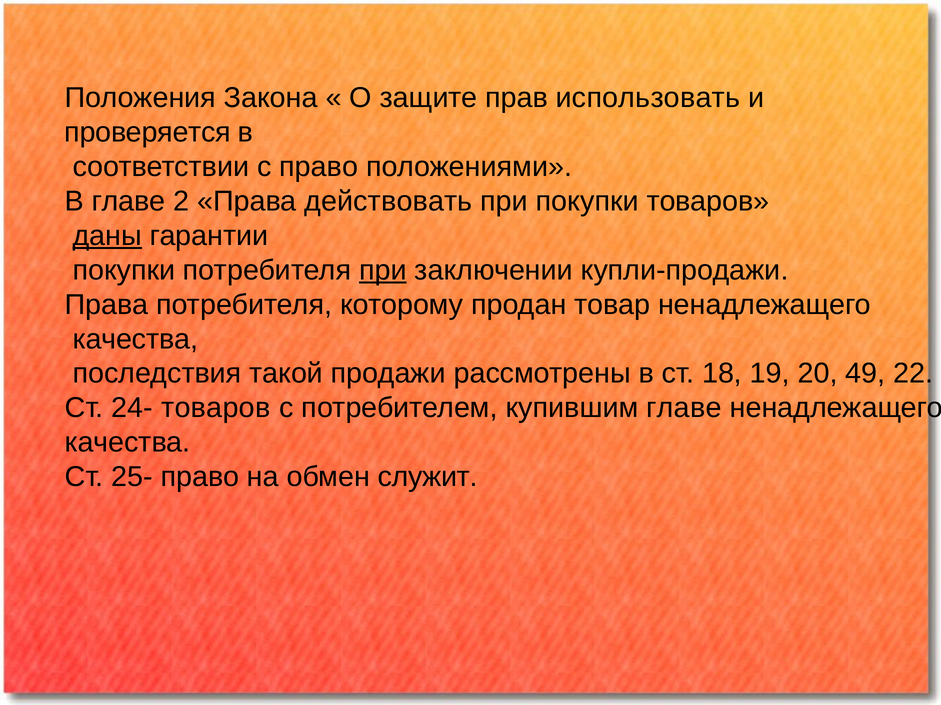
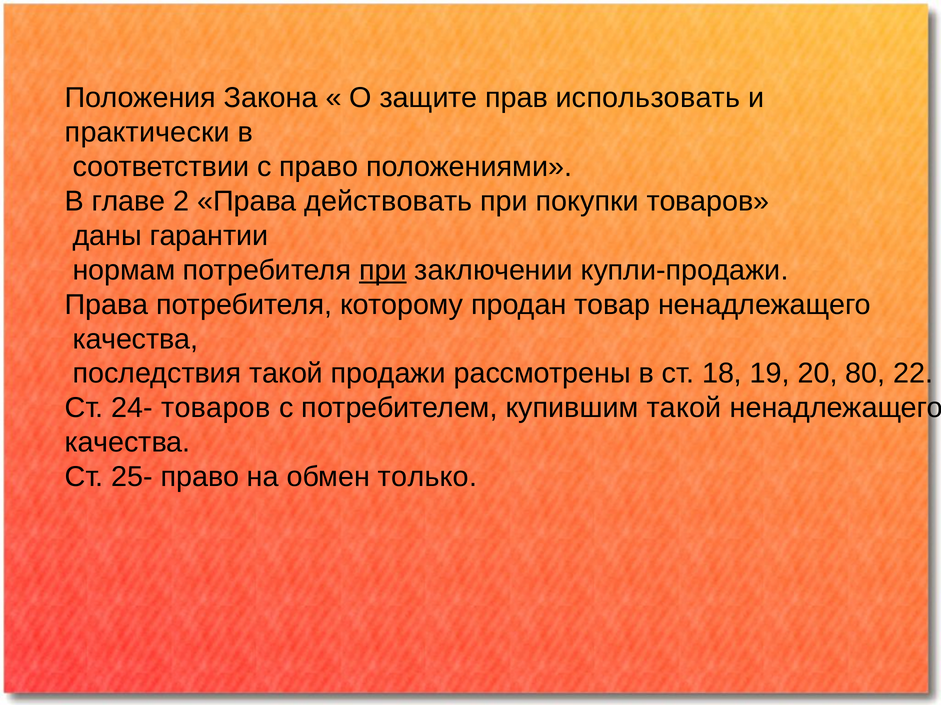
проверяется: проверяется -> практически (147, 132)
даны underline: present -> none (107, 236)
покупки: покупки -> нормам (124, 270)
49: 49 -> 80 (865, 374)
купившим главе: главе -> такой (684, 408)
служит: служит -> только (427, 477)
